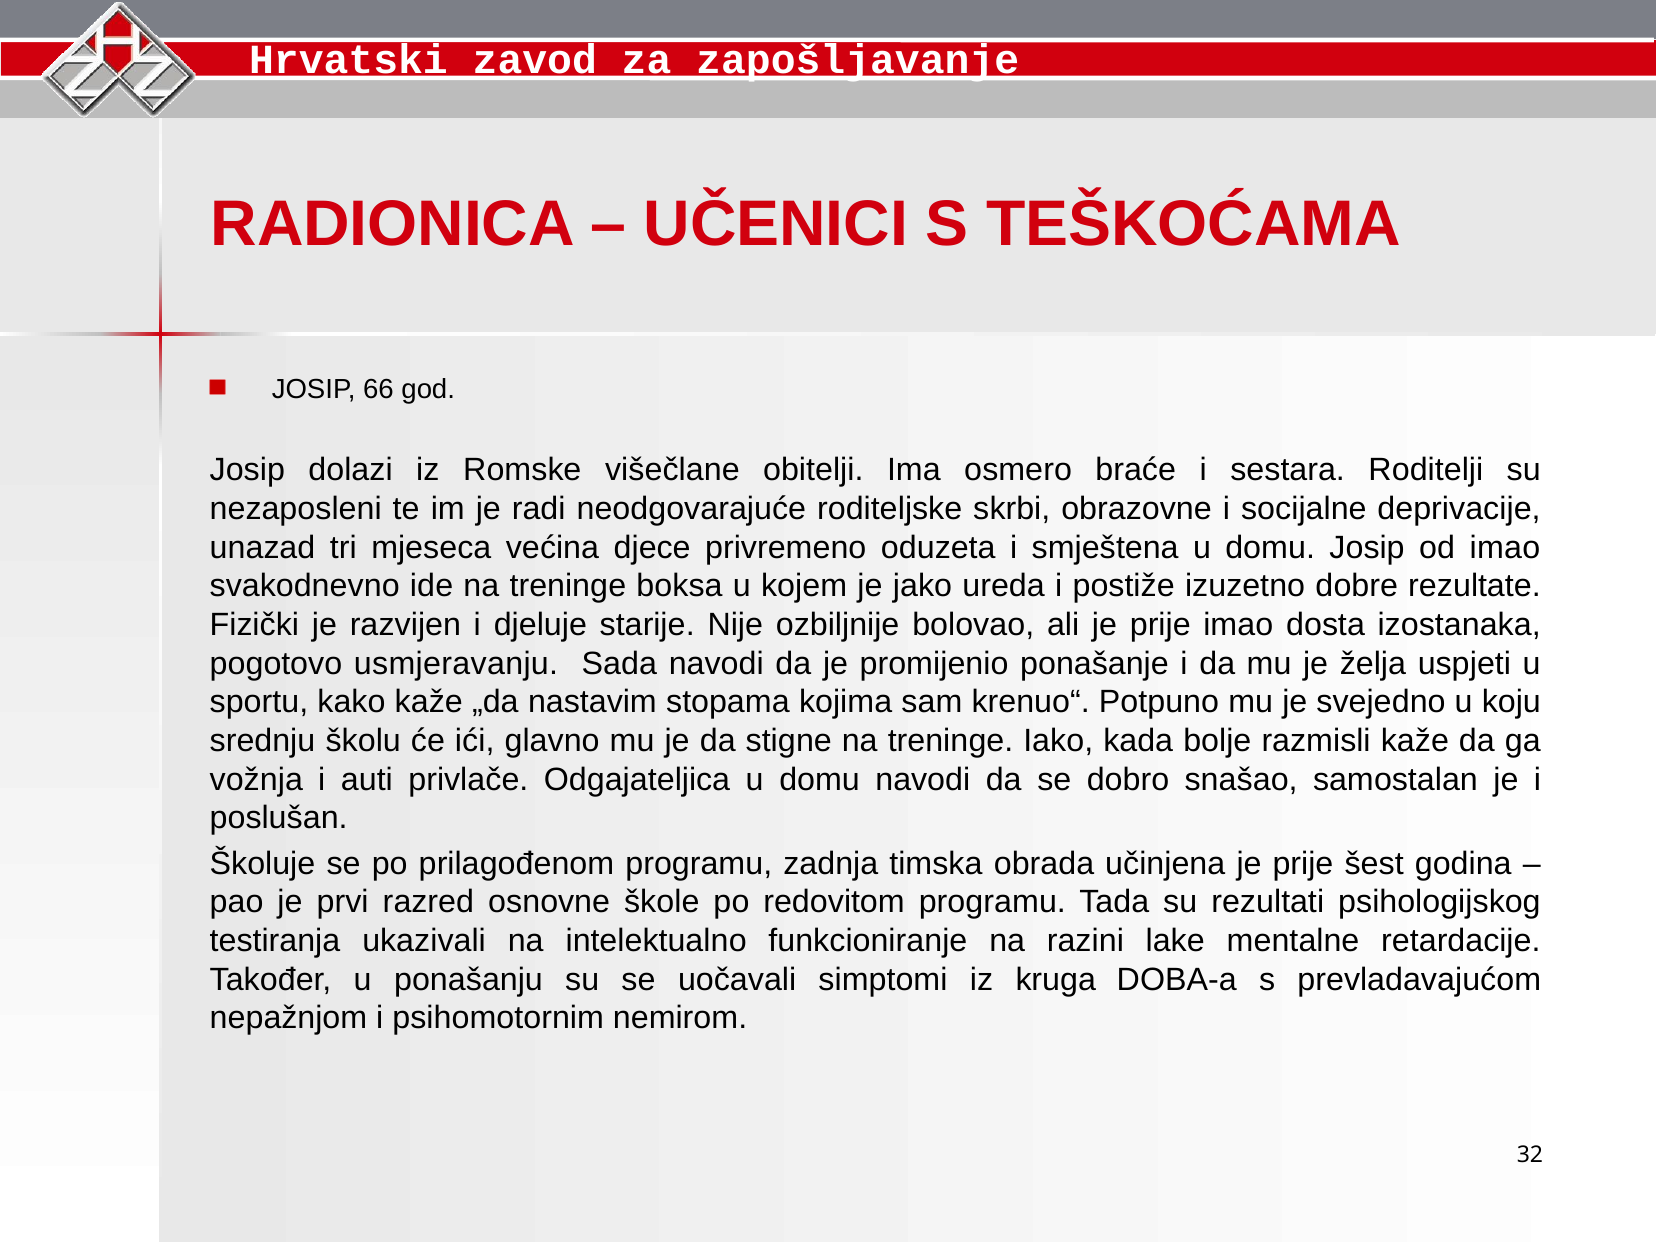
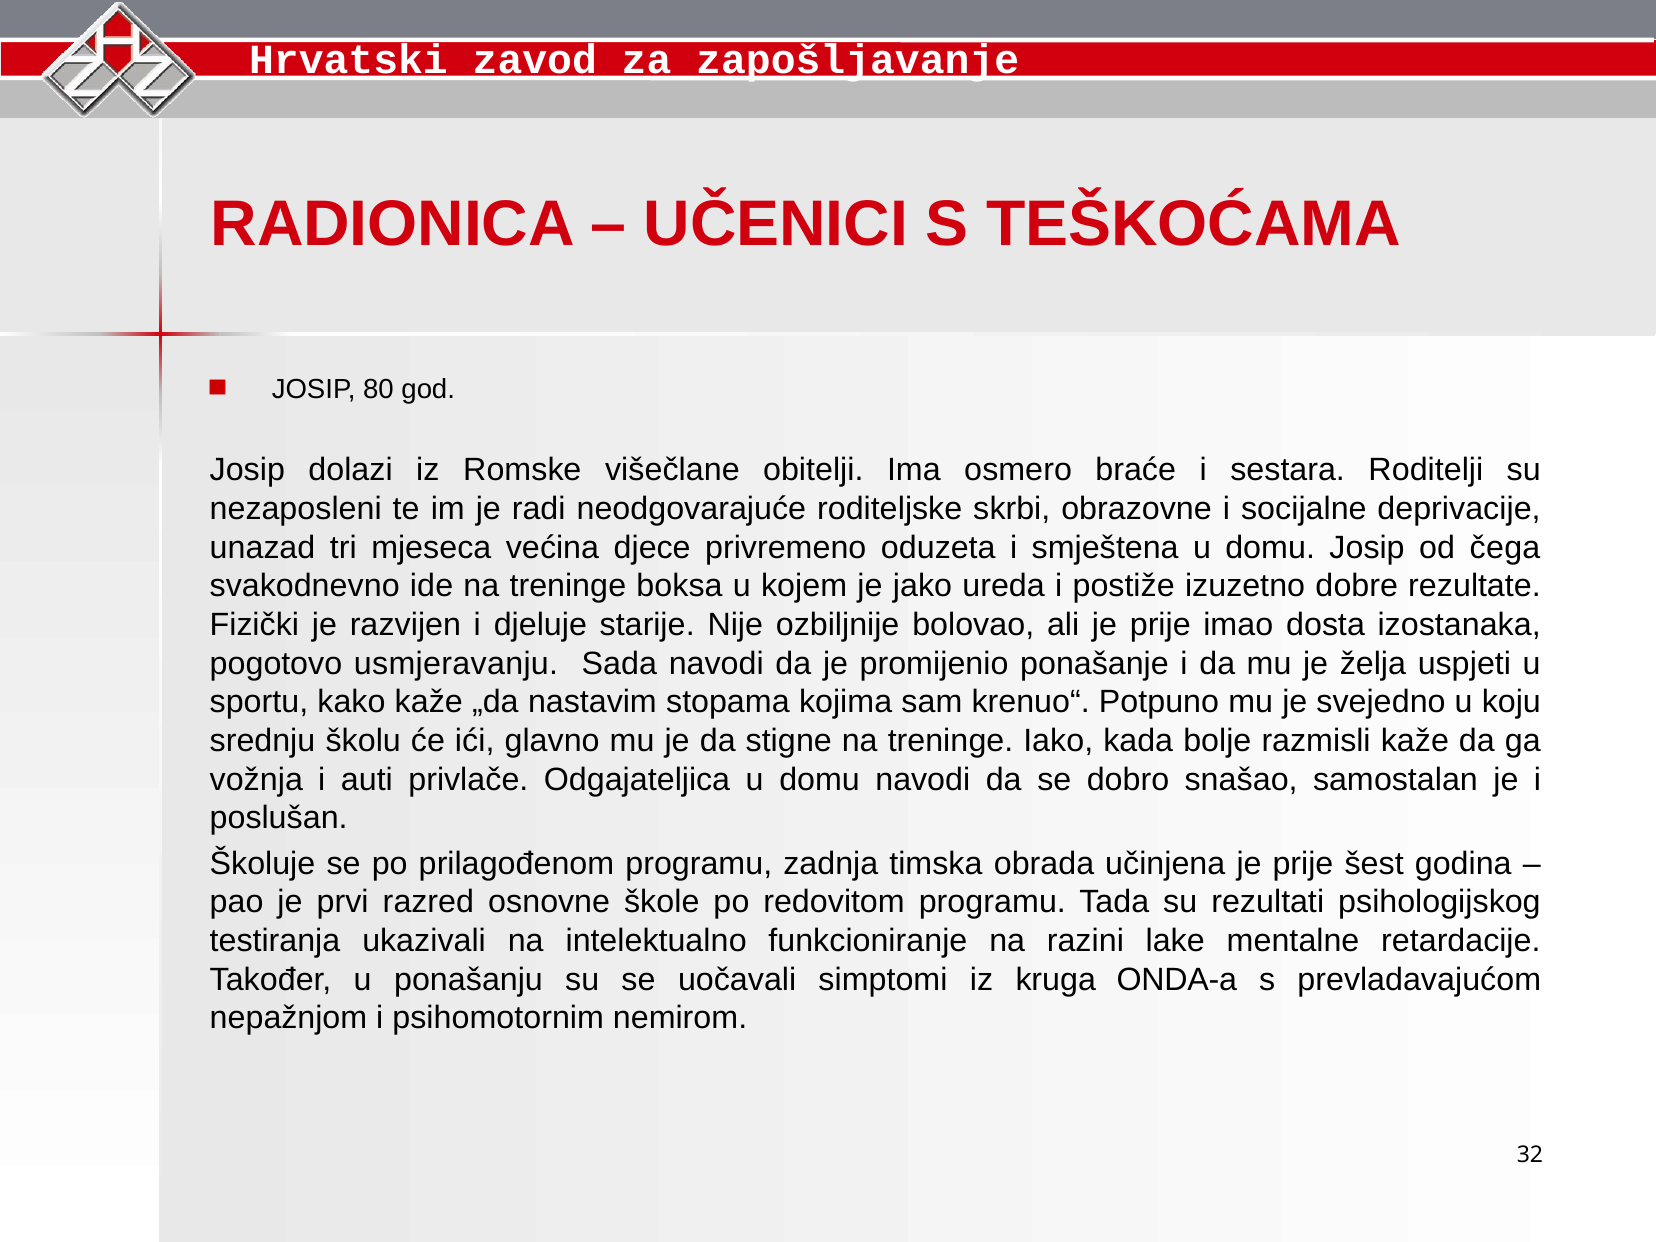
66: 66 -> 80 (378, 389)
od imao: imao -> čega (1505, 548)
DOBA-a: DOBA-a -> ONDA-a (1177, 979)
